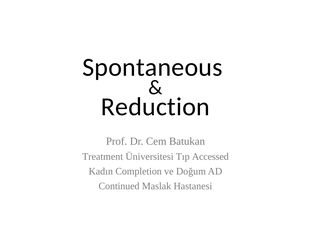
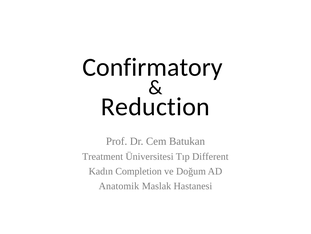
Spontaneous: Spontaneous -> Confirmatory (152, 67)
Accessed: Accessed -> Different (210, 156)
Continued: Continued -> Anatomik (119, 185)
